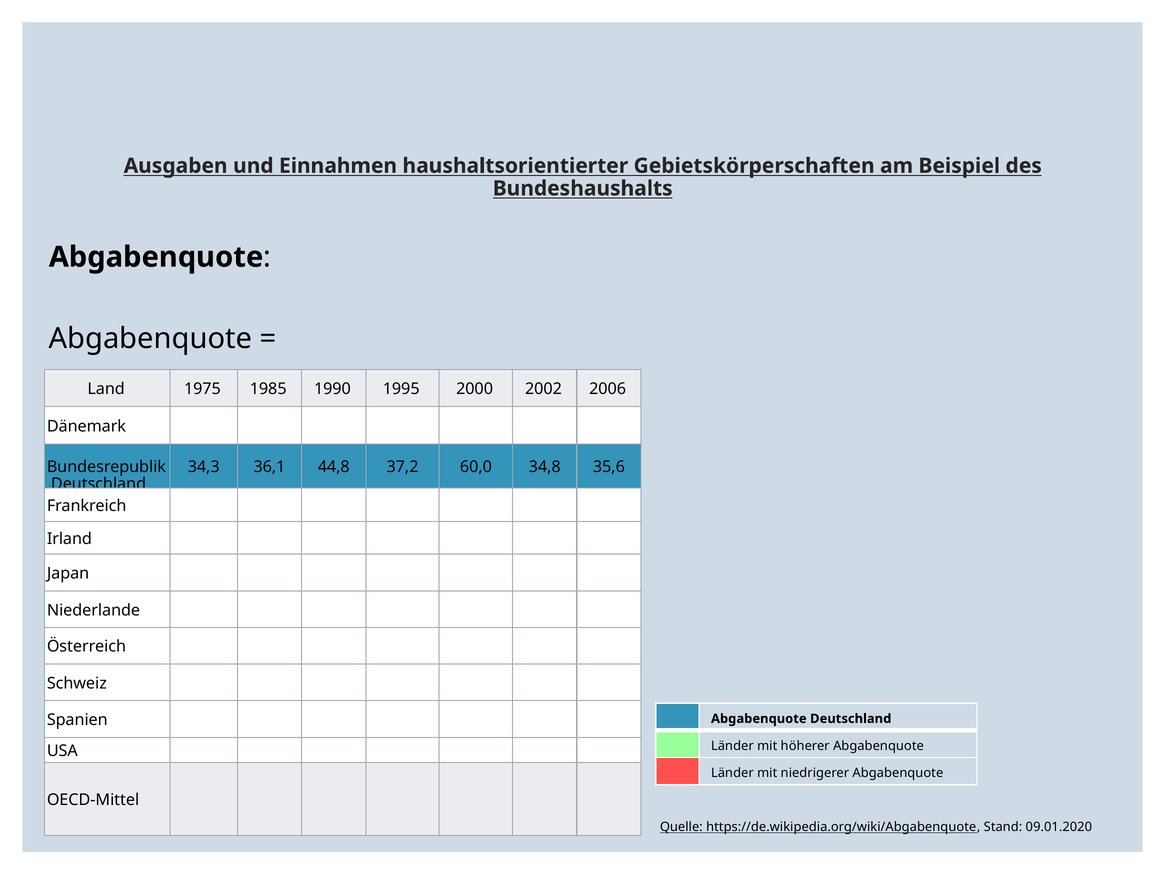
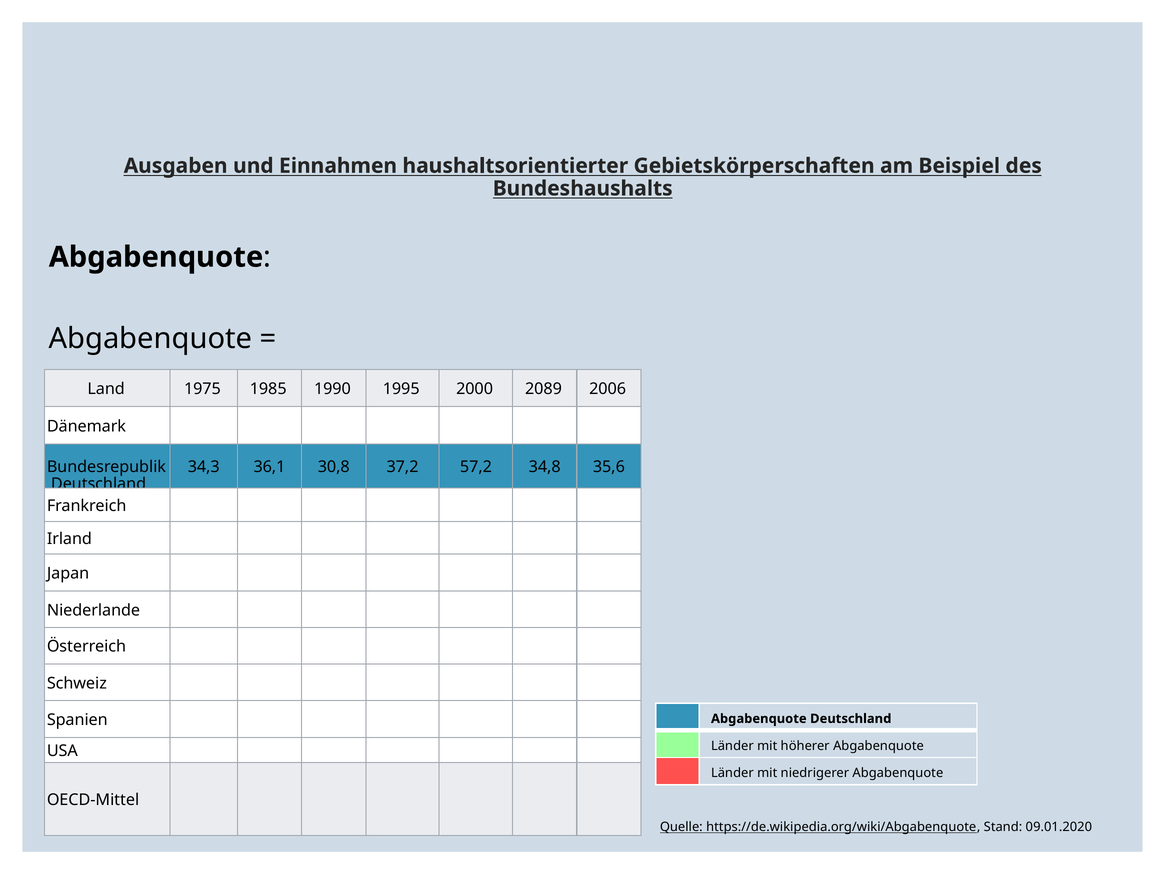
2002: 2002 -> 2089 (543, 389)
44,8: 44,8 -> 30,8 (334, 467)
60,0: 60,0 -> 57,2 (476, 467)
